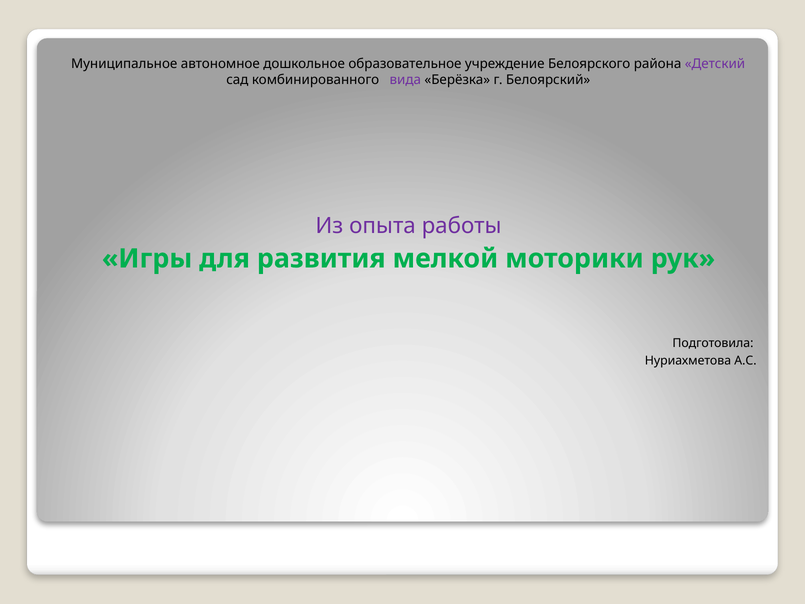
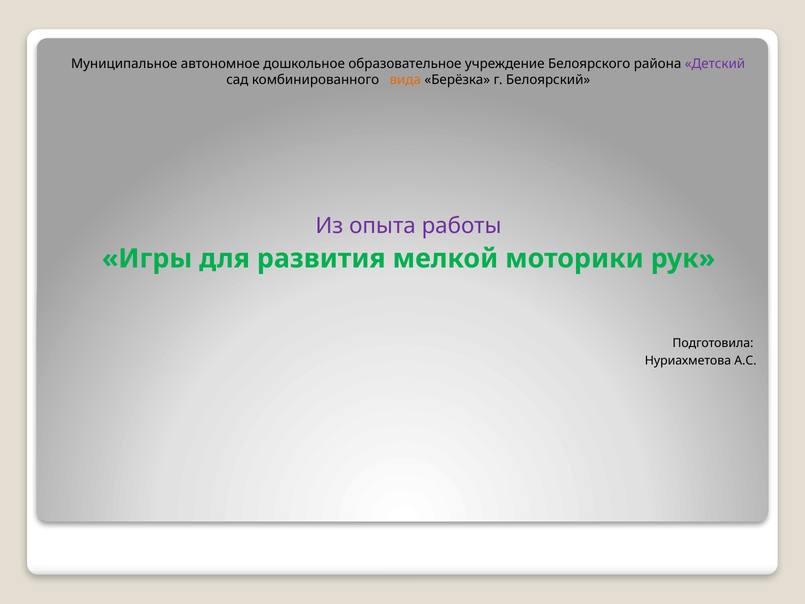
вида colour: purple -> orange (405, 80)
